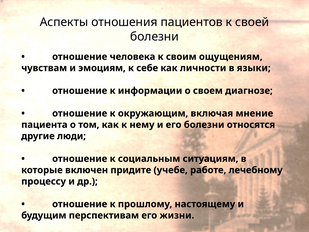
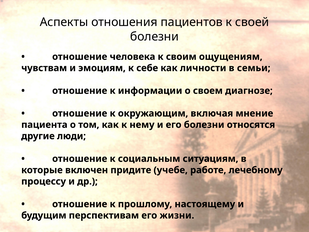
языки: языки -> семьи (254, 68)
